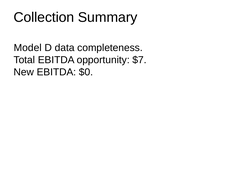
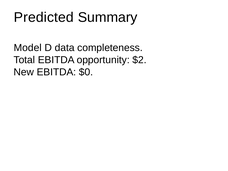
Collection: Collection -> Predicted (44, 17)
$7: $7 -> $2 (140, 60)
